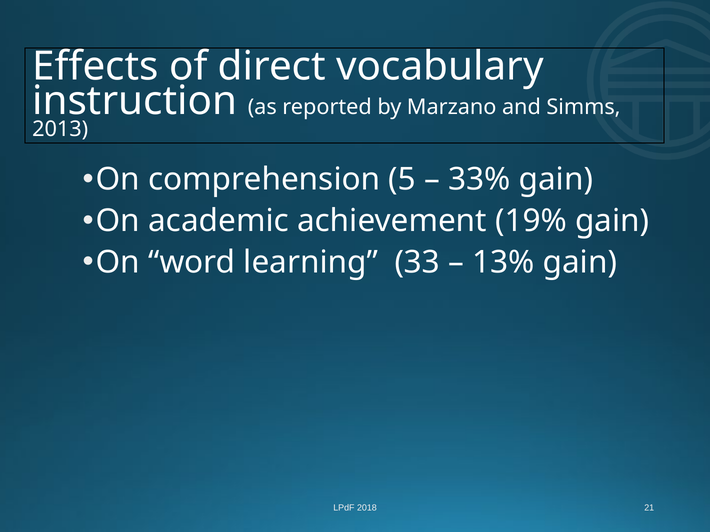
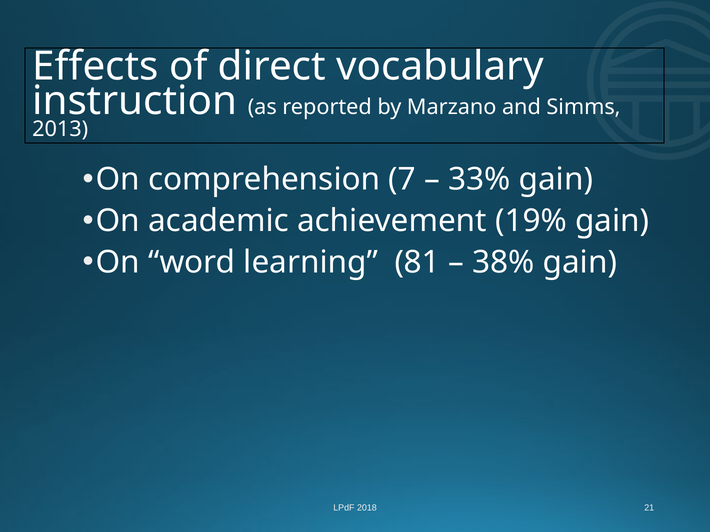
5: 5 -> 7 (402, 179)
33: 33 -> 81 (417, 262)
13%: 13% -> 38% (503, 262)
